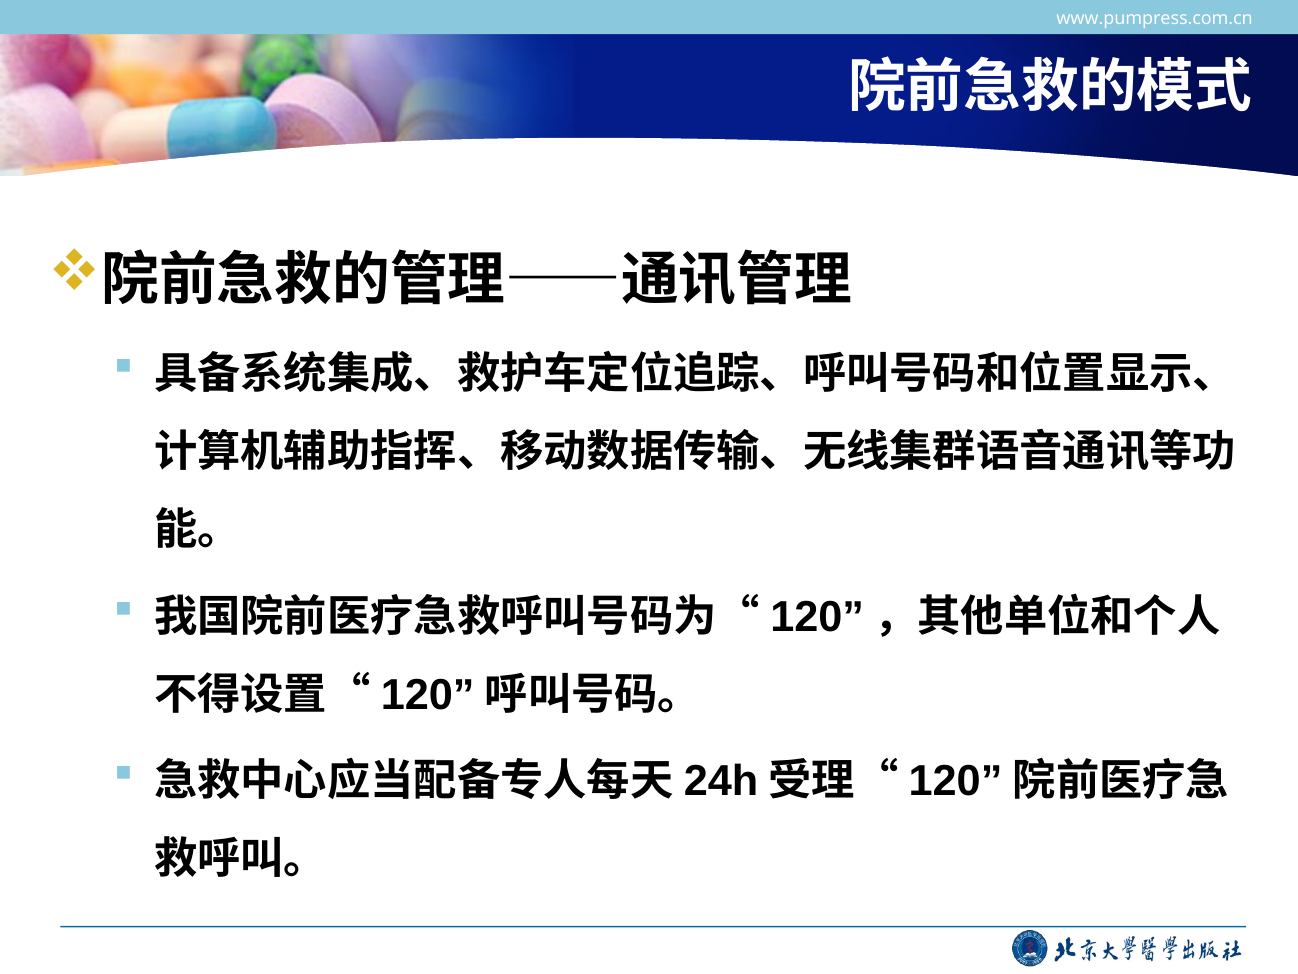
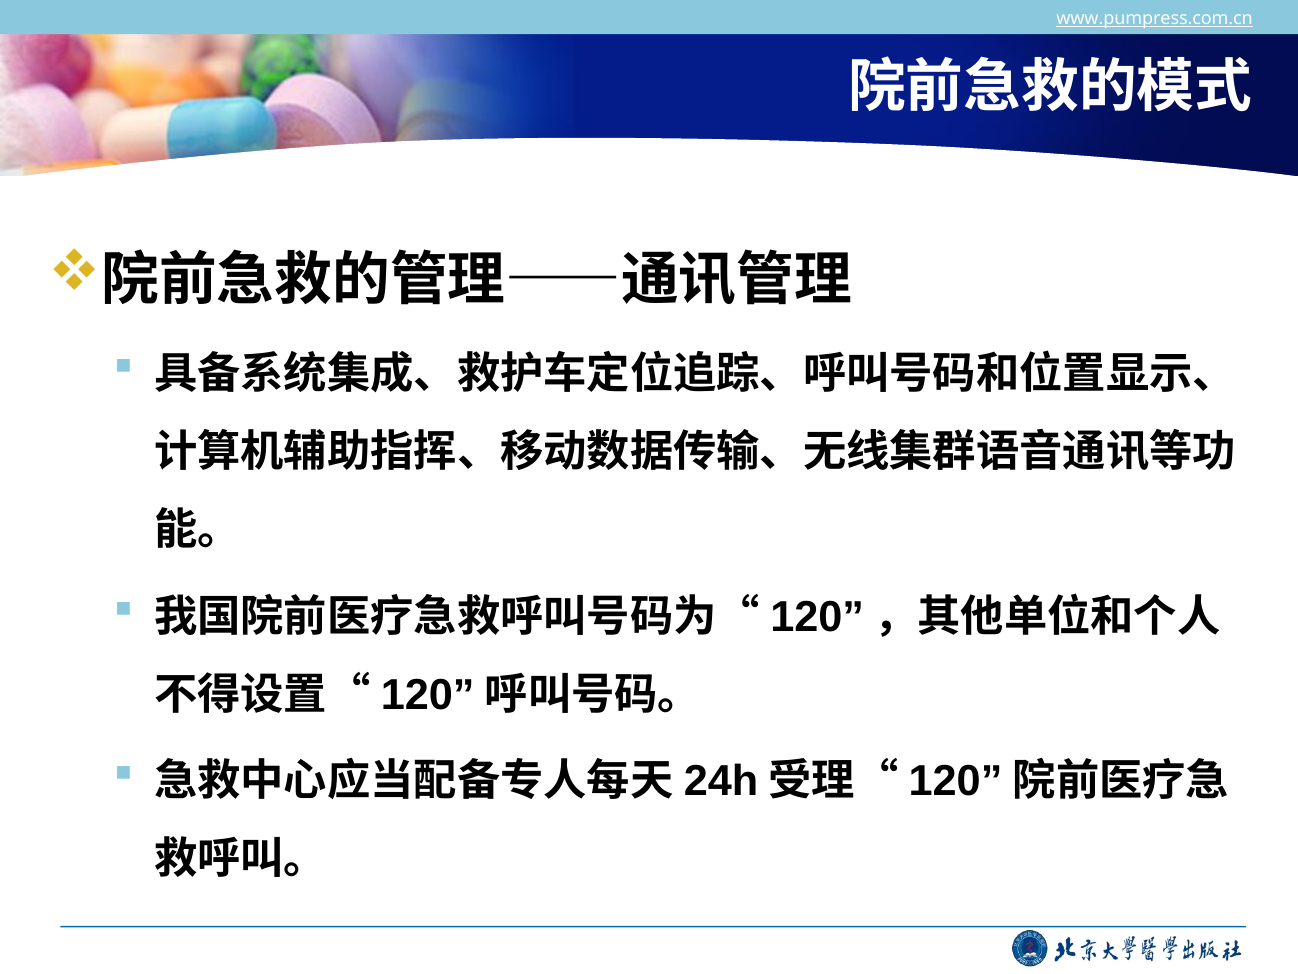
www.pumpress.com.cn underline: none -> present (1155, 19)
